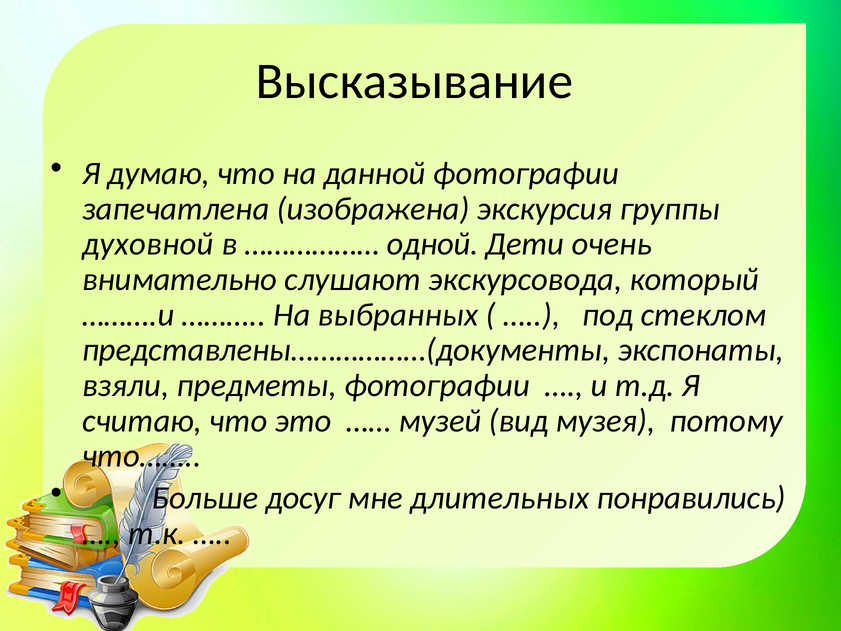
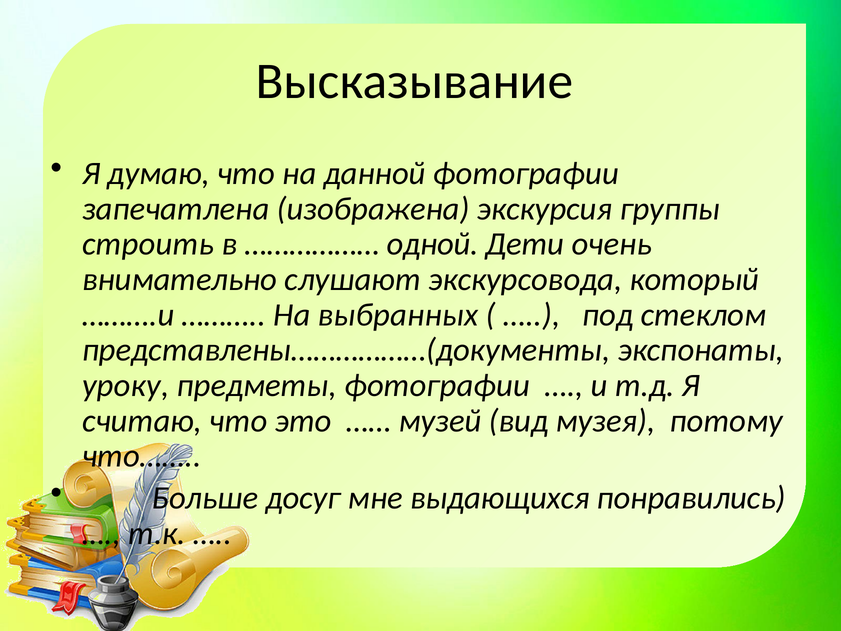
духовной: духовной -> строить (148, 244)
взяли: взяли -> уроку (126, 385)
длительных: длительных -> выдающихся (500, 498)
